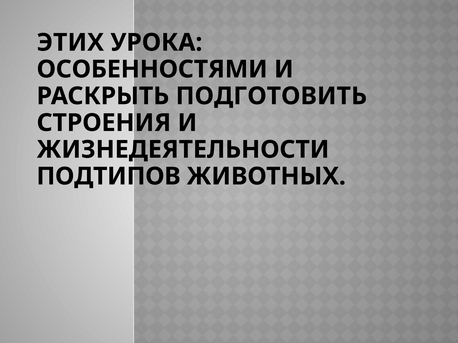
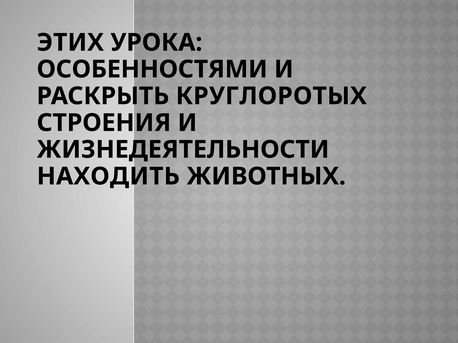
ПОДГОТОВИТЬ: ПОДГОТОВИТЬ -> КРУГЛОРОТЫХ (271, 96)
ПОДТИПОВ: ПОДТИПОВ -> НАХОДИТЬ (108, 177)
